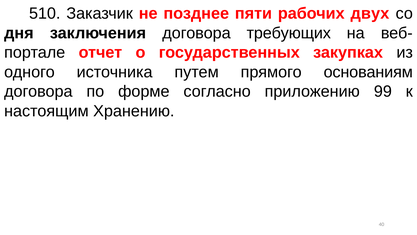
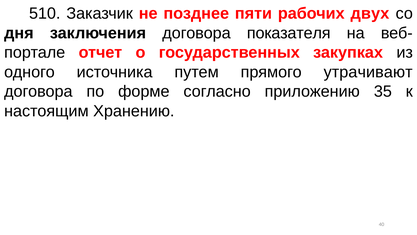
требующих: требующих -> показателя (289, 33)
основаниям: основаниям -> утрачивают (368, 72)
99: 99 -> 35 (383, 91)
